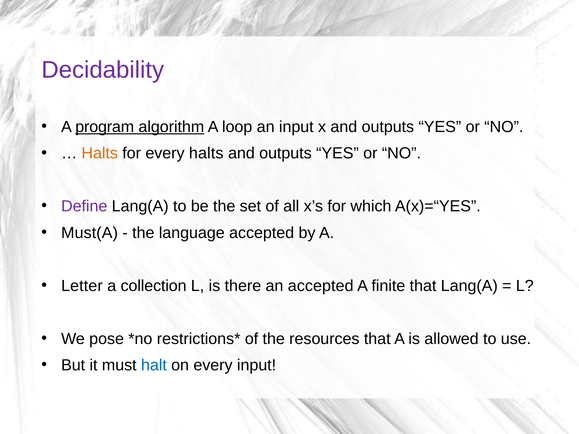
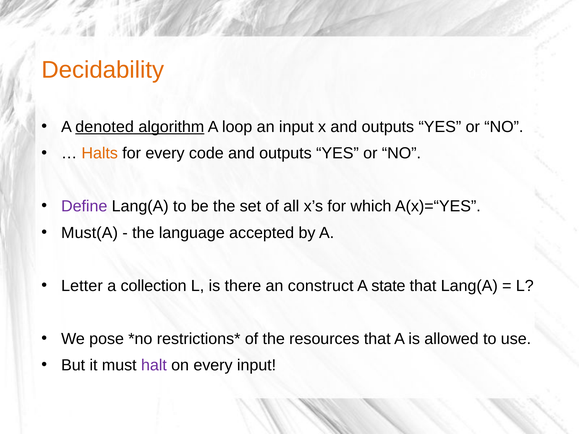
Decidability colour: purple -> orange (103, 70)
program: program -> denoted (105, 127)
every halts: halts -> code (206, 153)
an accepted: accepted -> construct (321, 286)
finite: finite -> state (388, 286)
halt colour: blue -> purple (154, 365)
